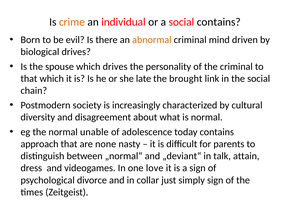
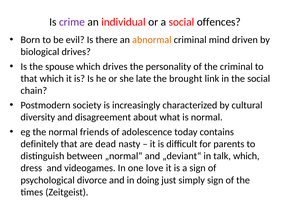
crime colour: orange -> purple (72, 22)
social contains: contains -> offences (219, 22)
unable: unable -> friends (94, 132)
approach: approach -> definitely (40, 144)
none: none -> dead (106, 144)
talk attain: attain -> which (246, 156)
collar: collar -> doing (148, 181)
